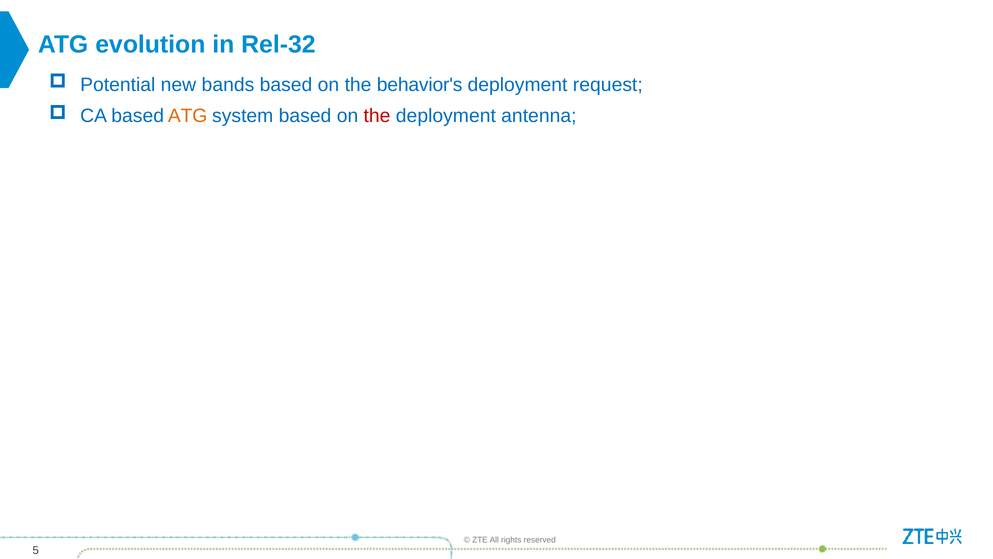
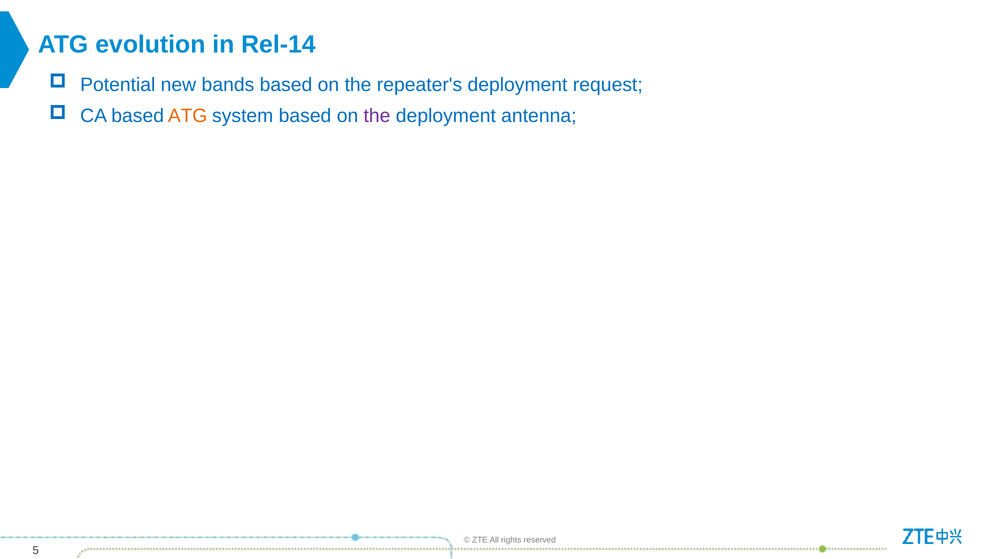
Rel-32: Rel-32 -> Rel-14 (278, 45)
behavior's: behavior's -> repeater's (420, 85)
the colour: red -> purple (377, 116)
